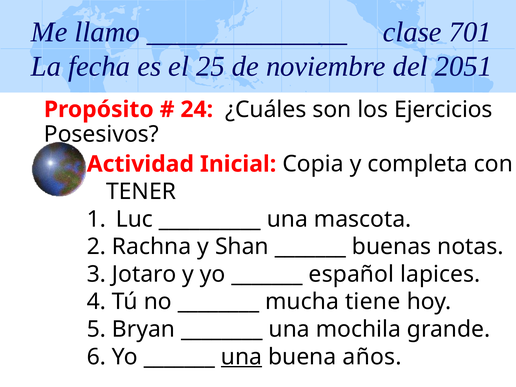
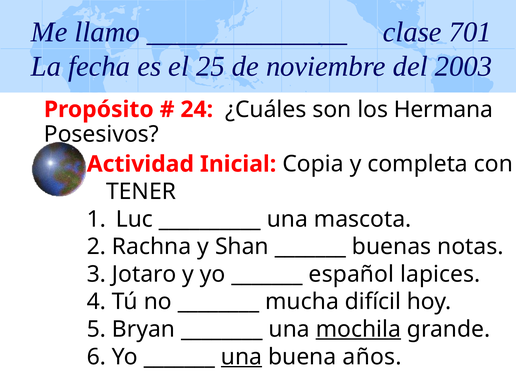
2051: 2051 -> 2003 (463, 66)
Ejercicios: Ejercicios -> Hermana (443, 109)
tiene: tiene -> difícil (373, 302)
mochila underline: none -> present (358, 329)
